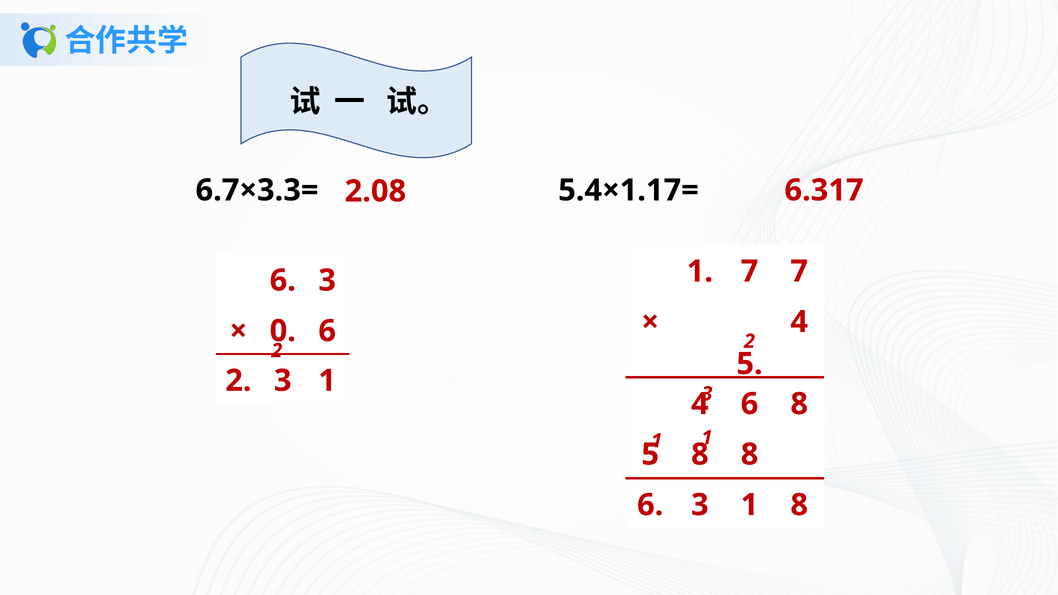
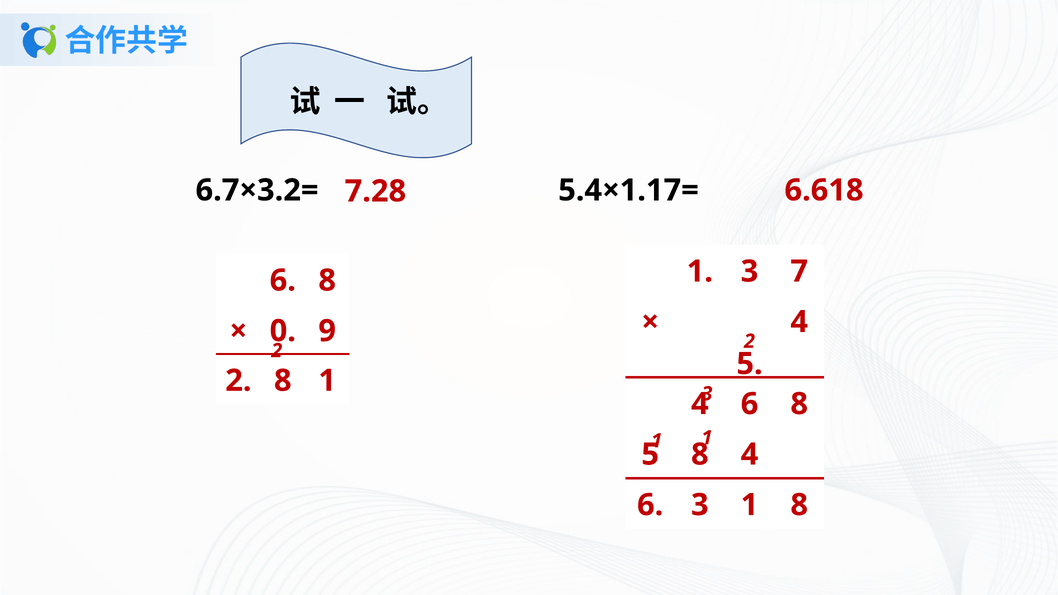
6.7×3.3=: 6.7×3.3= -> 6.7×3.2= (257, 190)
6.317: 6.317 -> 6.618 (824, 190)
2.08: 2.08 -> 7.28 (375, 191)
1 7: 7 -> 3 (750, 271)
3: 3 -> 8 (327, 280)
6: 6 -> 9 (327, 331)
3: 3 -> 8 (283, 381)
8 8: 8 -> 4 (750, 455)
